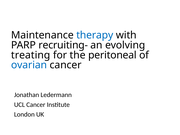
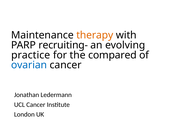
therapy colour: blue -> orange (95, 35)
treating: treating -> practice (31, 55)
peritoneal: peritoneal -> compared (112, 55)
